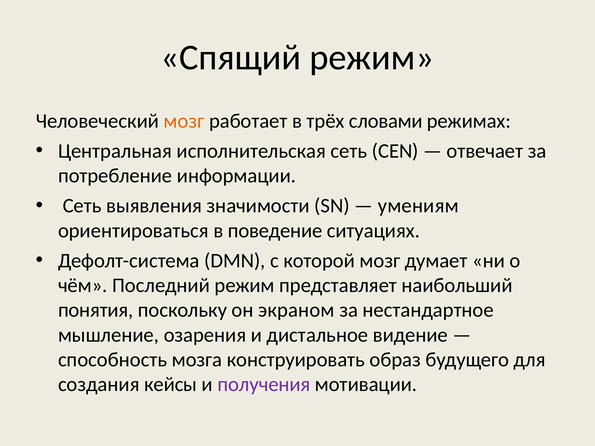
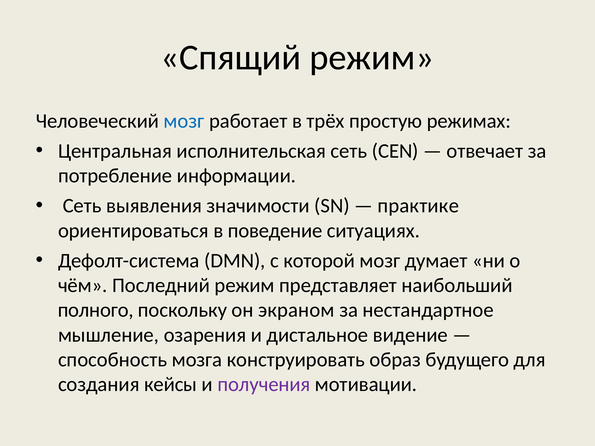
мозг colour: orange -> blue (184, 121)
словами: словами -> простую (386, 121)
умениям: умениям -> практике (418, 206)
понятия: понятия -> полного (96, 310)
